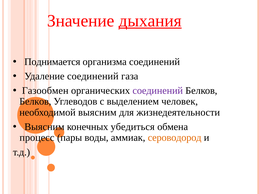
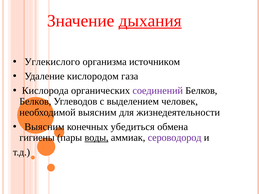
Поднимается: Поднимается -> Углекислого (52, 62)
организма соединений: соединений -> источником (155, 62)
Удаление соединений: соединений -> кислородом (93, 76)
Газообмен: Газообмен -> Кислорода (45, 91)
процесс: процесс -> гигиены (37, 138)
воды underline: none -> present (97, 138)
сероводород colour: orange -> purple (175, 138)
